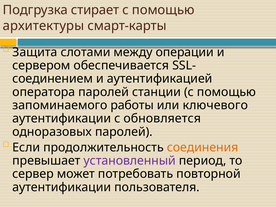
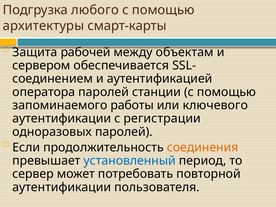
стирает: стирает -> любого (95, 10)
слотами: слотами -> рабочей (86, 52)
операции: операции -> объектам (185, 52)
обновляется: обновляется -> регистрации (162, 118)
установленный colour: purple -> blue (130, 161)
